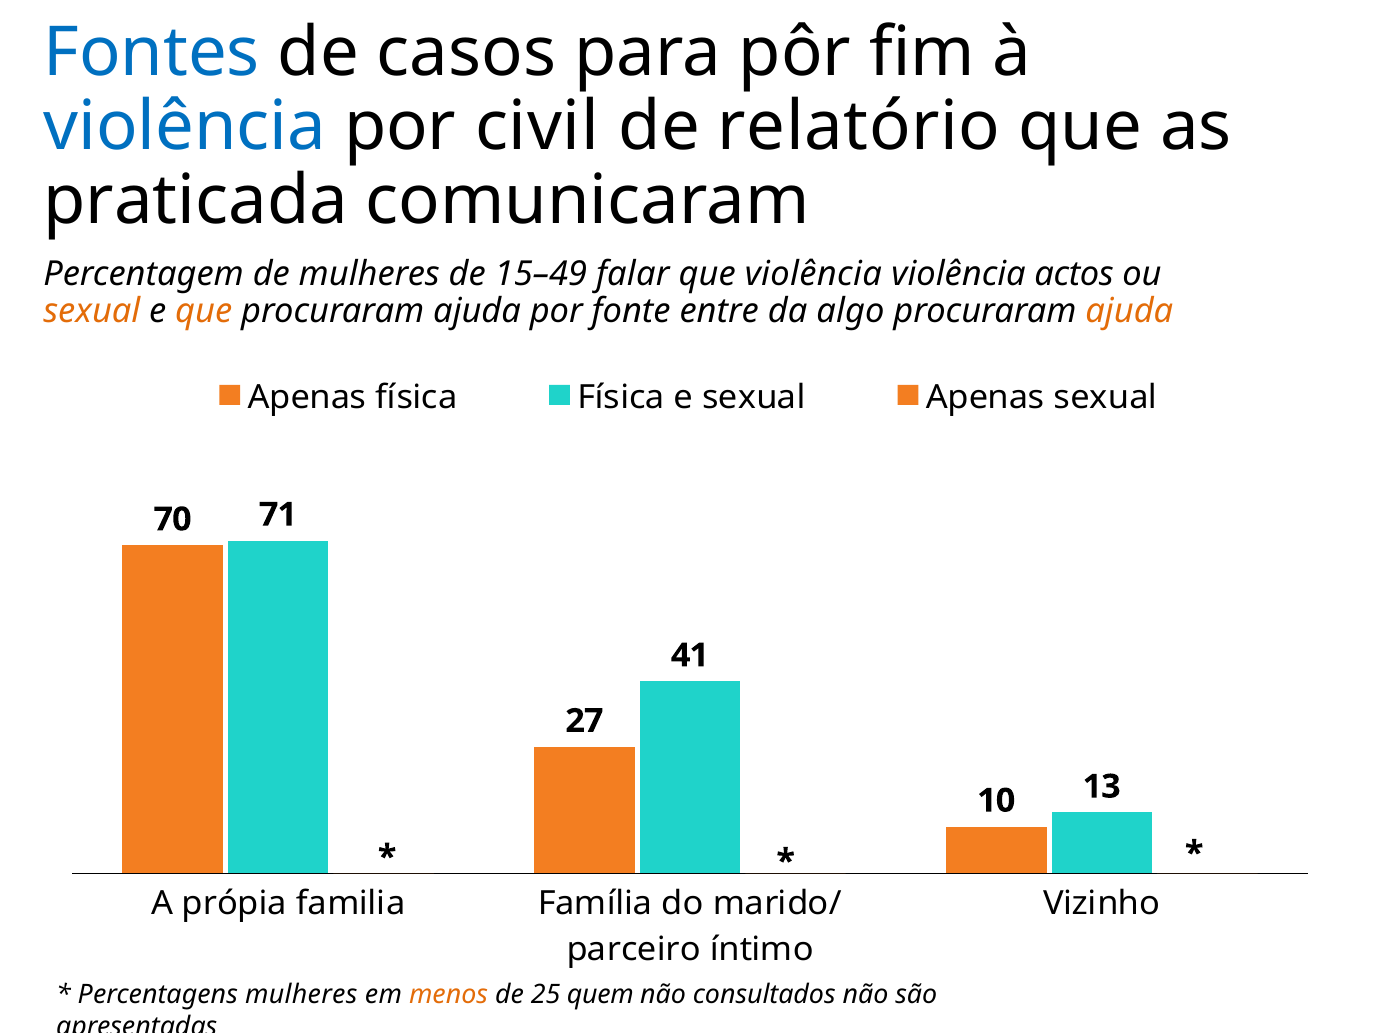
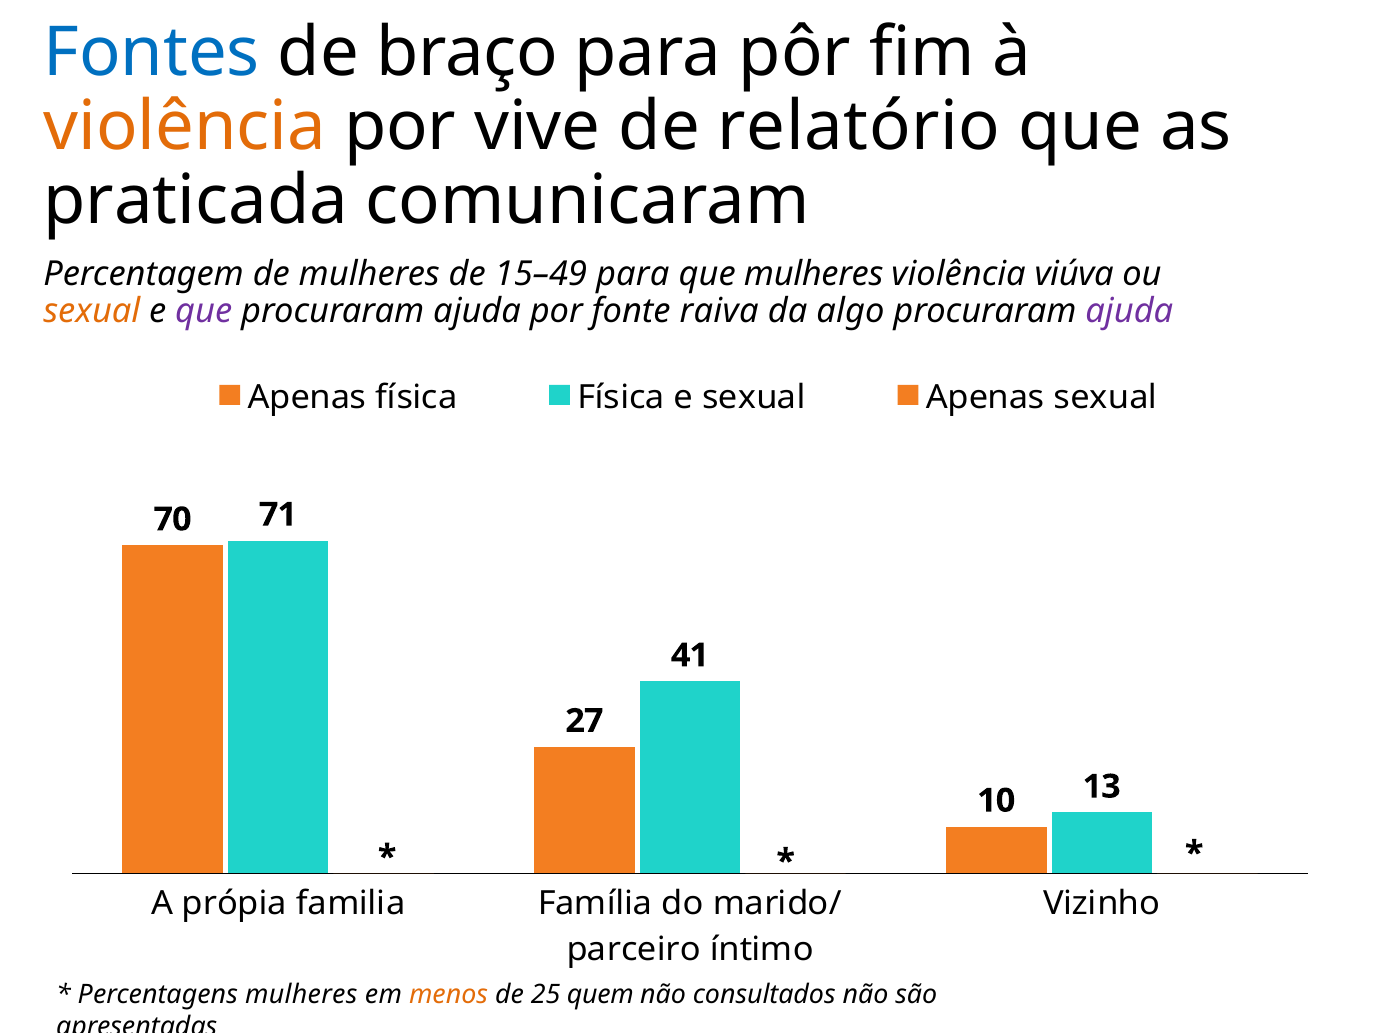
casos: casos -> braço (467, 52)
violência colour: blue -> orange (185, 127)
civil: civil -> vive (537, 127)
15–49 falar: falar -> para (633, 274)
que violência: violência -> mulheres (814, 274)
actos: actos -> viúva (1074, 274)
que colour: orange -> purple (204, 311)
entre: entre -> raiva (719, 311)
ajuda colour: orange -> purple (1129, 311)
